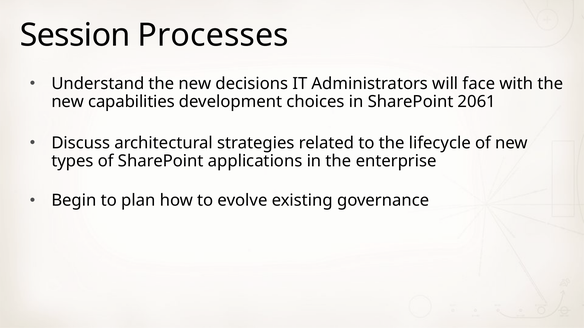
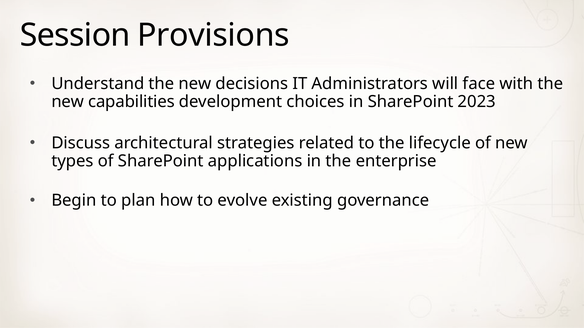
Processes: Processes -> Provisions (213, 35)
2061: 2061 -> 2023 (477, 102)
